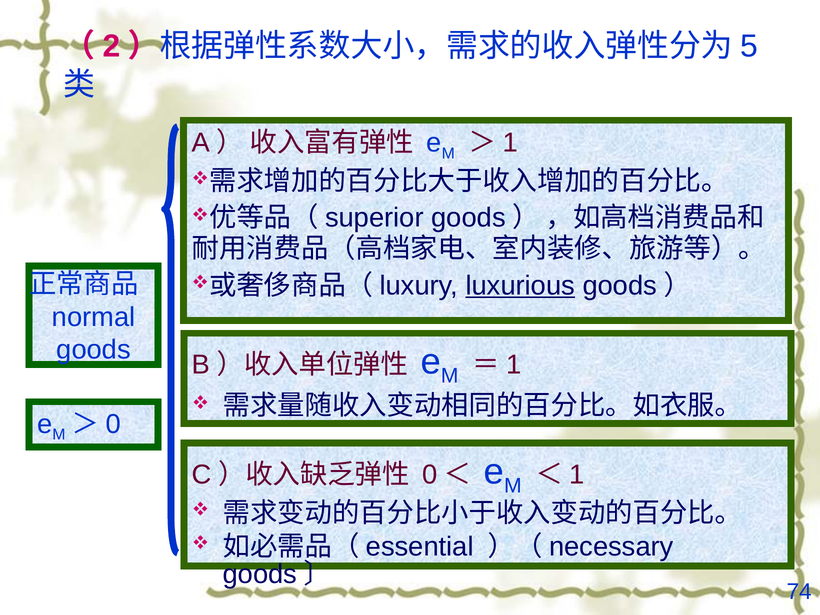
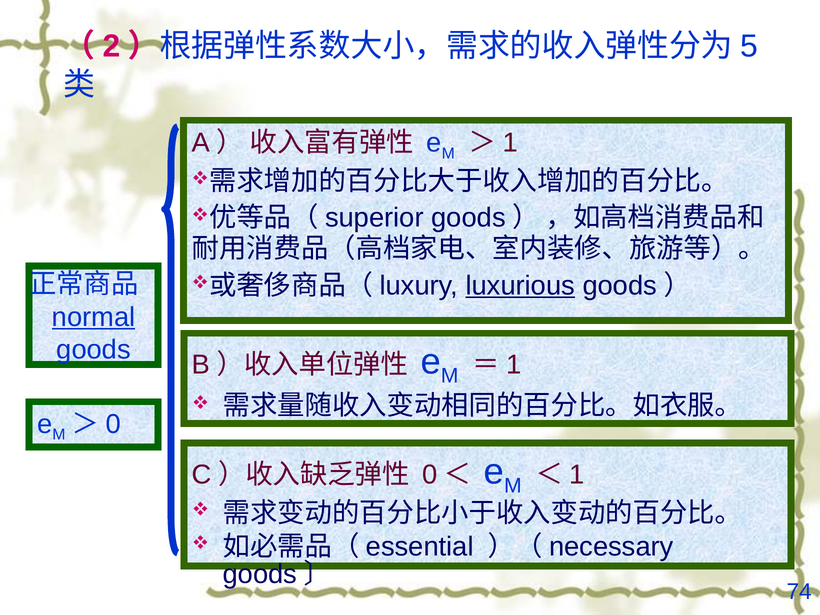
normal underline: none -> present (94, 317)
